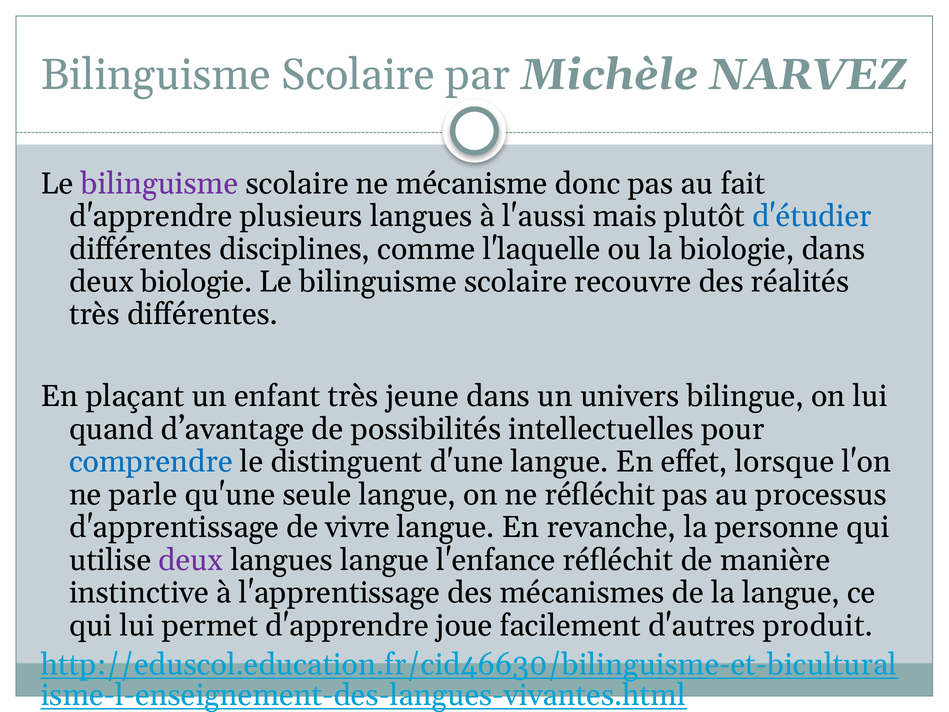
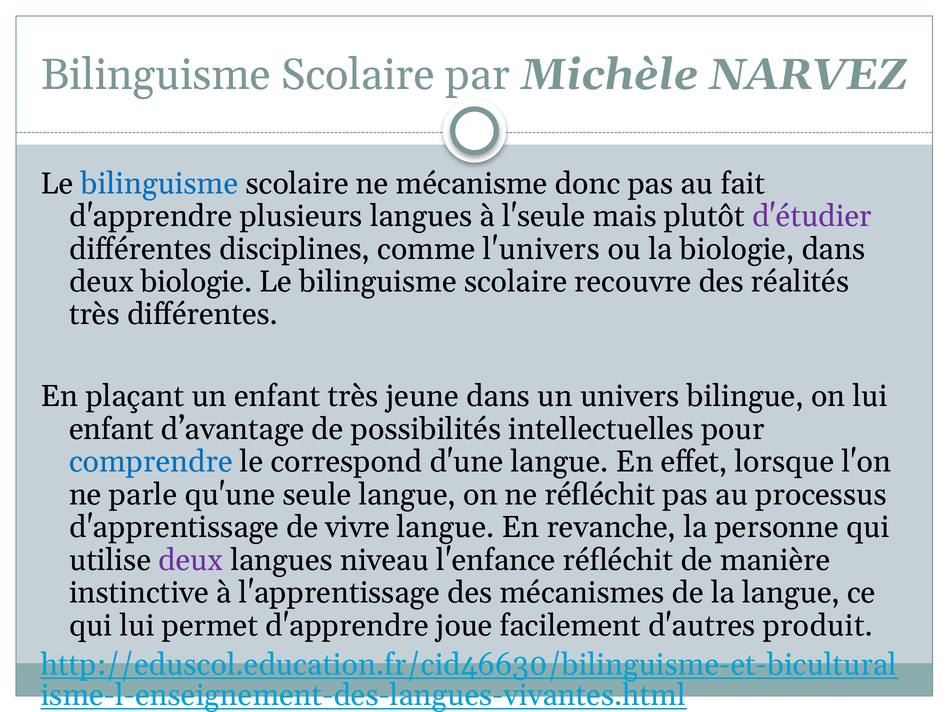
bilinguisme colour: purple -> blue (160, 183)
l'aussi: l'aussi -> l'seule (544, 216)
d'étudier colour: blue -> purple (812, 216)
l'laquelle: l'laquelle -> l'univers (541, 249)
quand: quand -> enfant (111, 429)
distinguent: distinguent -> correspond (346, 462)
langues langue: langue -> niveau (385, 560)
